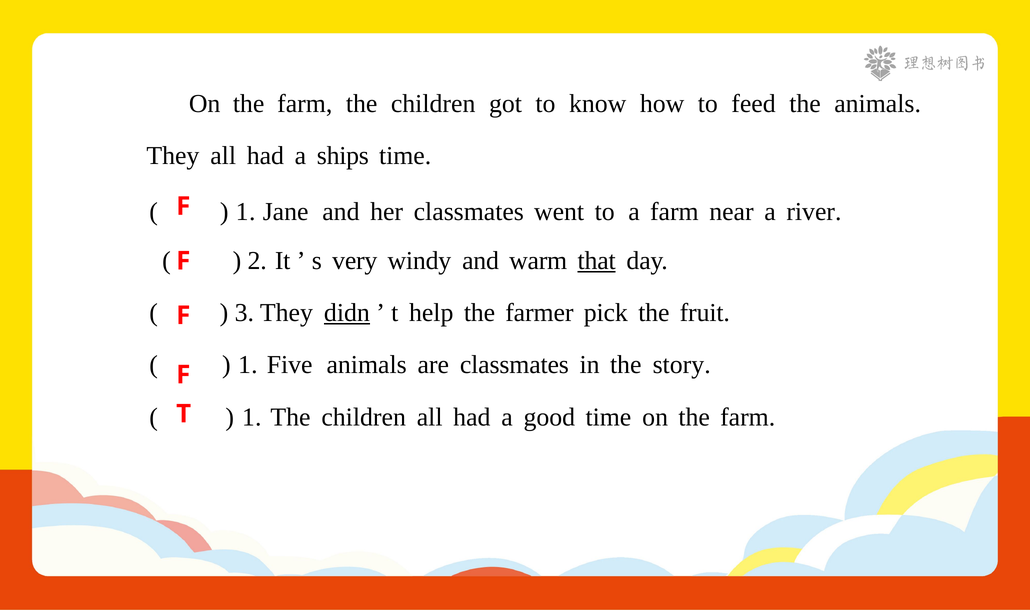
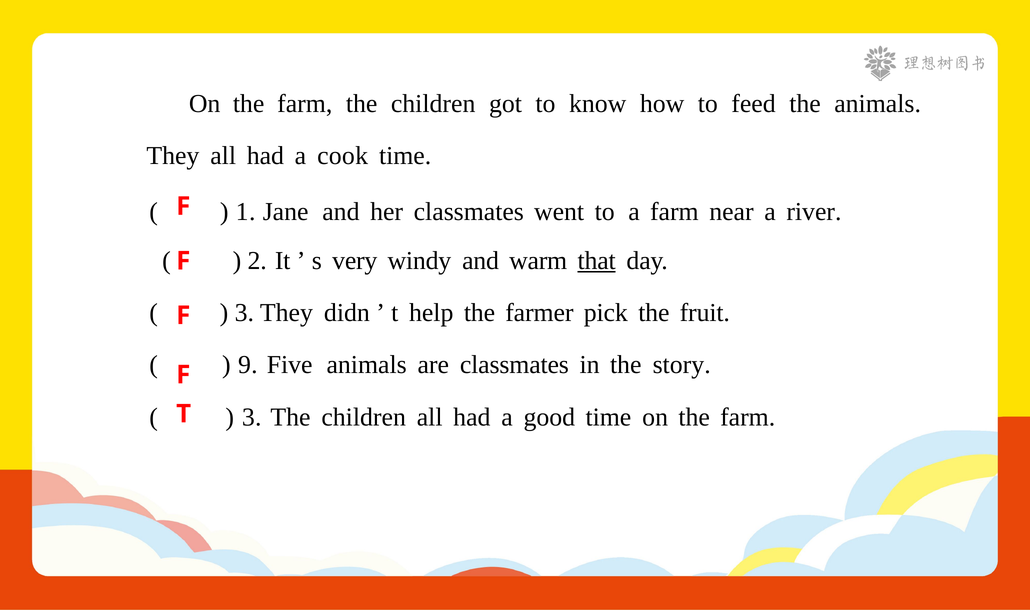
ships: ships -> cook (343, 156)
didn underline: present -> none (347, 312)
1: 1 -> 9 (248, 365)
1: 1 -> 3 (252, 417)
